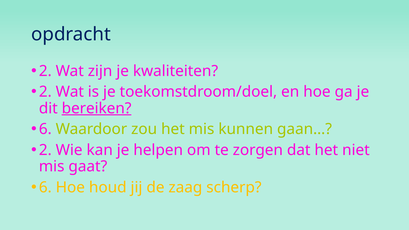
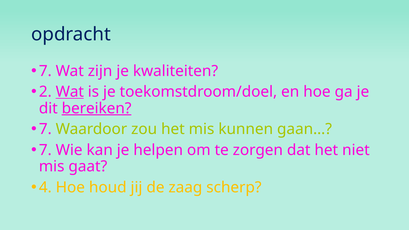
2: 2 -> 7 (45, 71)
Wat underline: none -> present (70, 92)
6: 6 -> 7 (45, 129)
2: 2 -> 7 (45, 150)
6: 6 -> 4 (45, 187)
